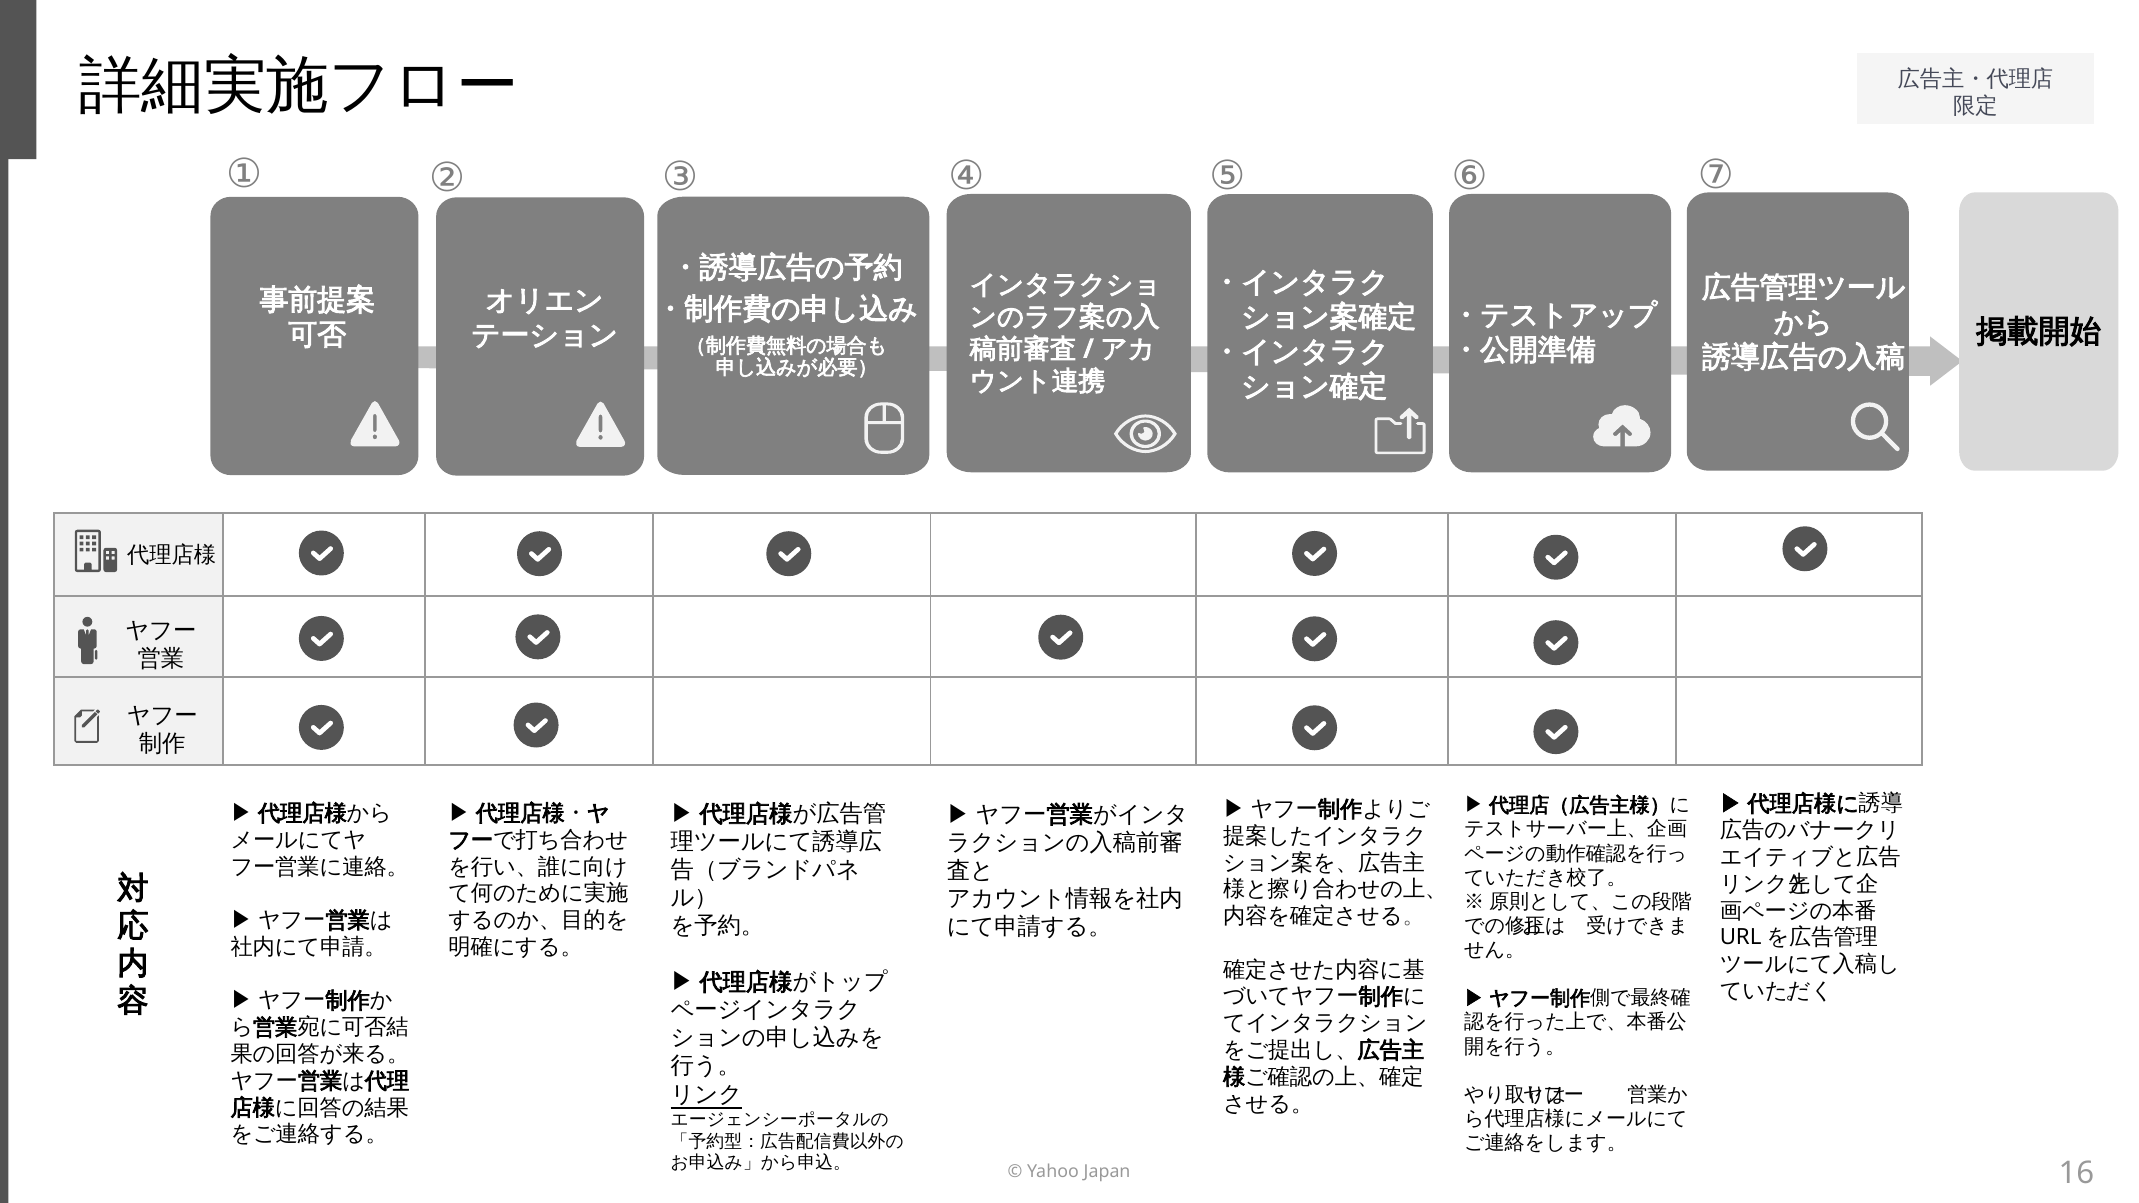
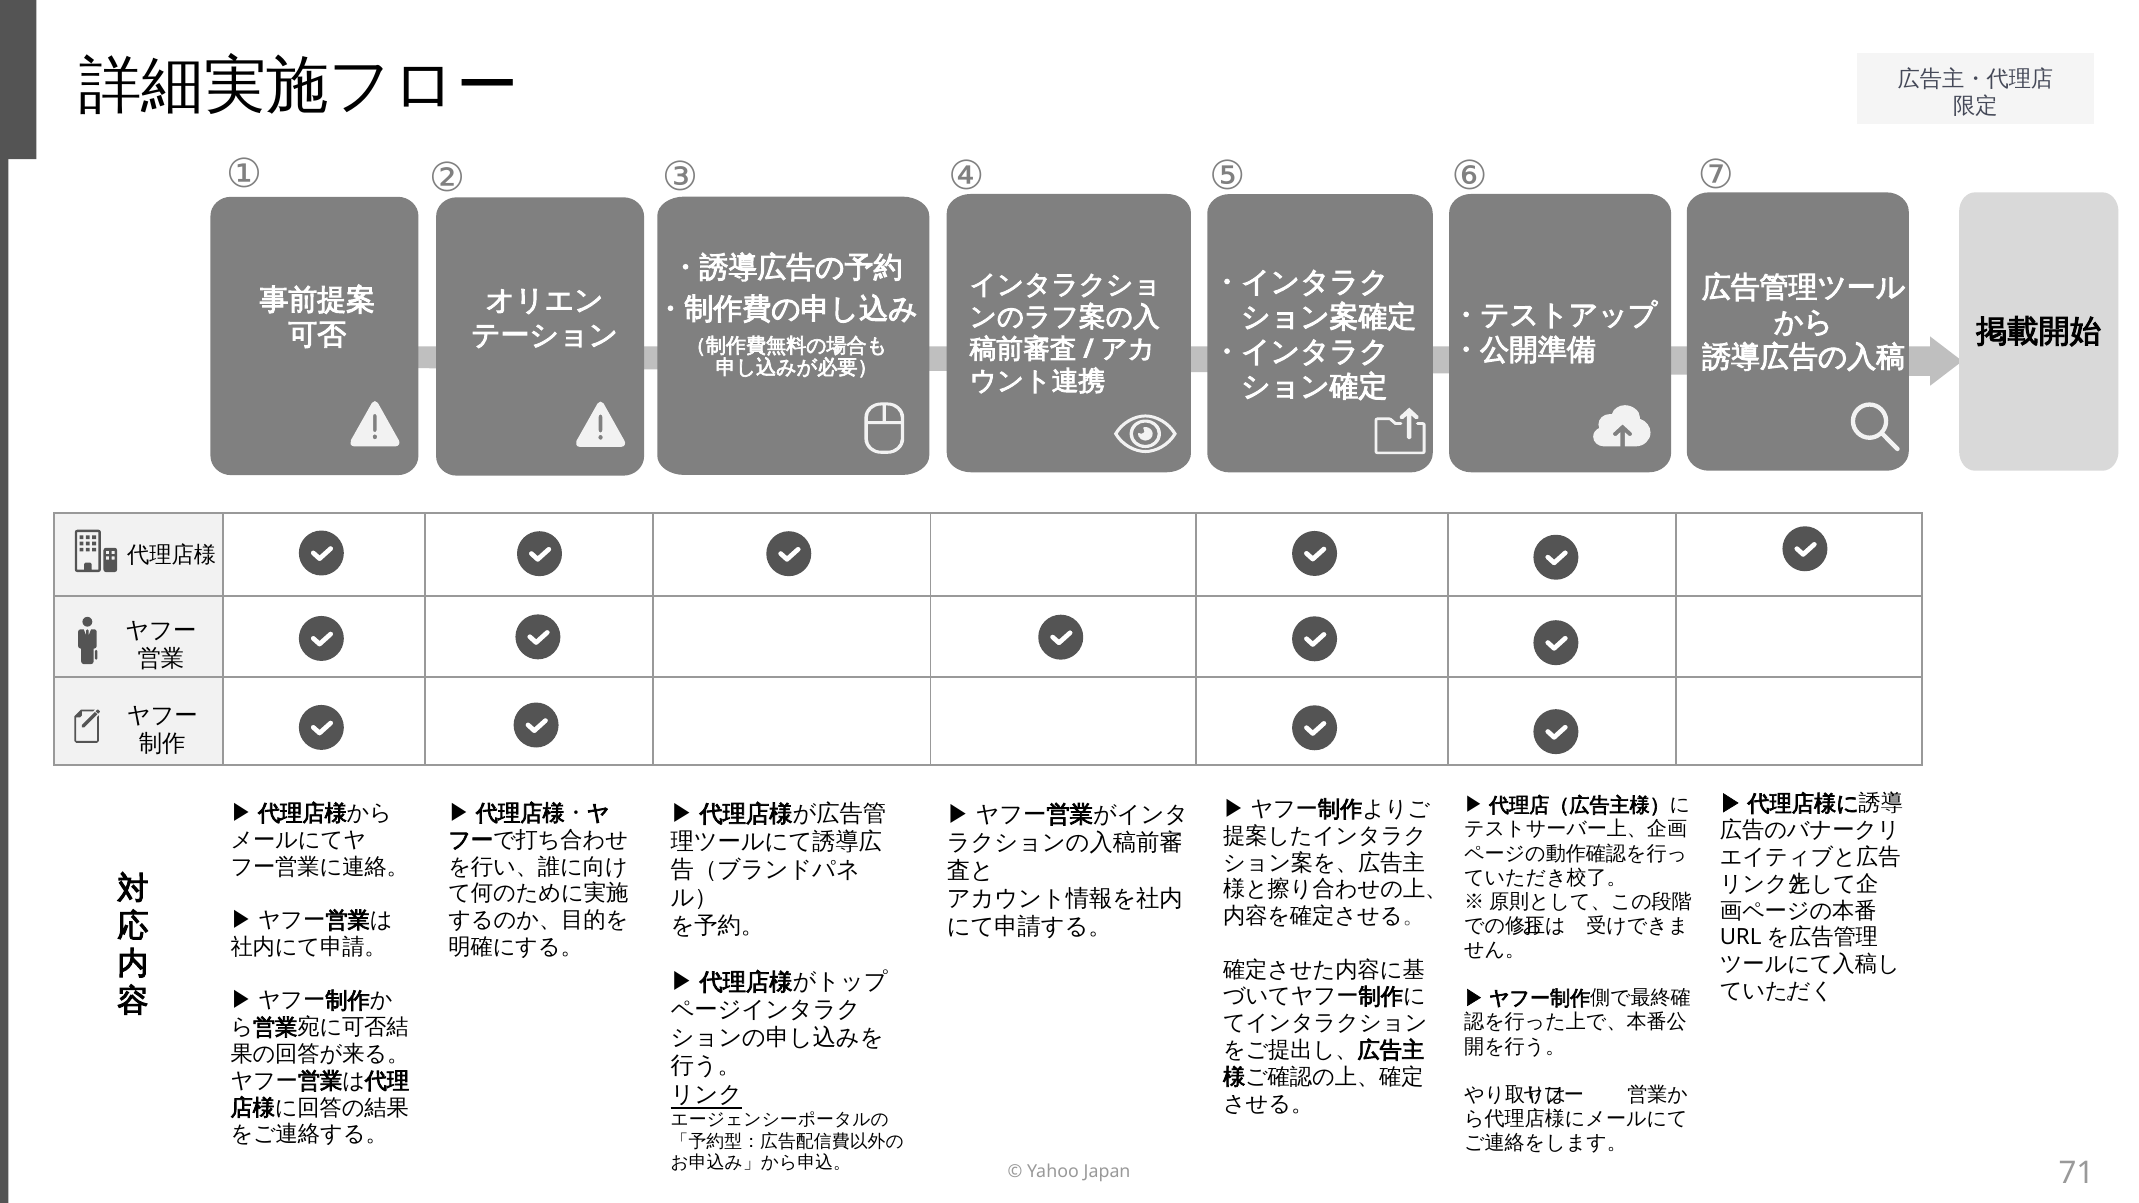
16: 16 -> 71 (2076, 1174)
